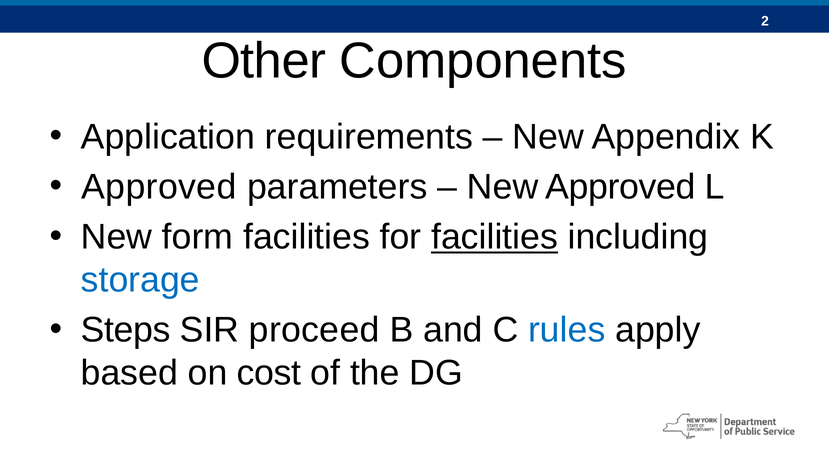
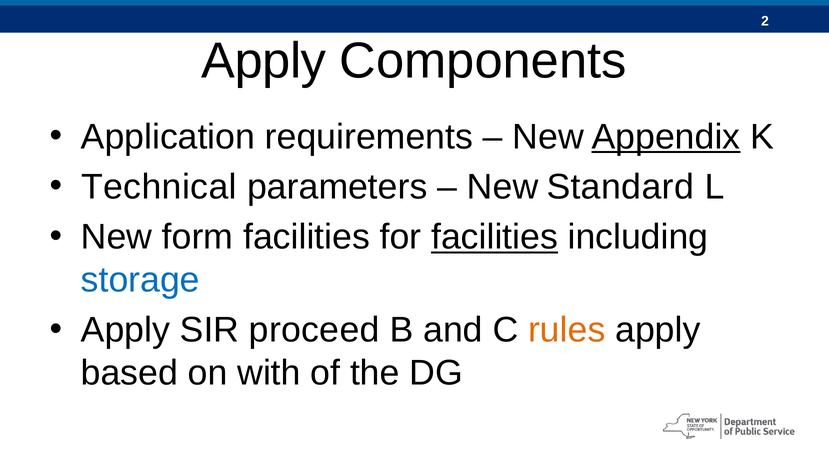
Other: Other -> Apply (264, 61)
Appendix underline: none -> present (666, 137)
Approved: Approved -> Technical (159, 187)
New Approved: Approved -> Standard (620, 187)
Steps: Steps -> Apply (125, 330)
rules colour: blue -> orange (567, 330)
cost: cost -> with (269, 373)
